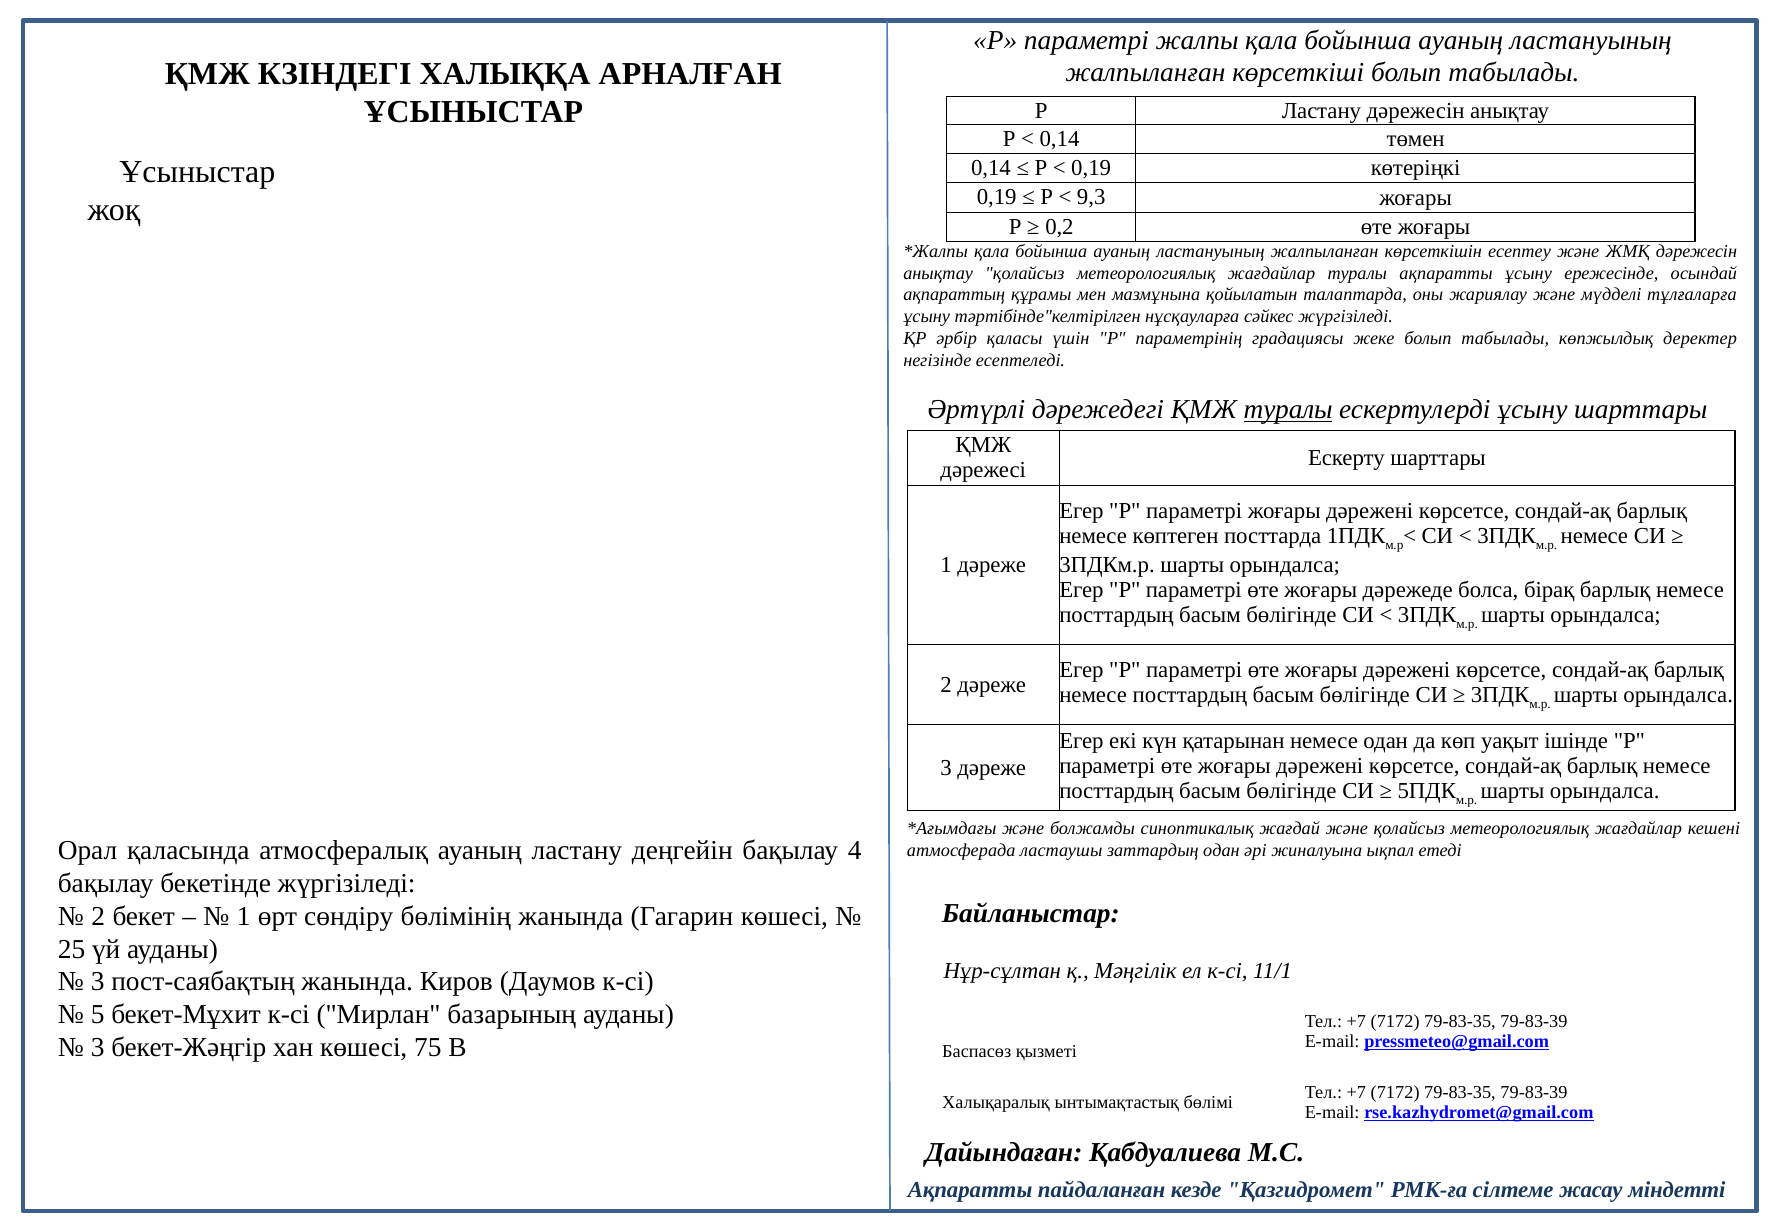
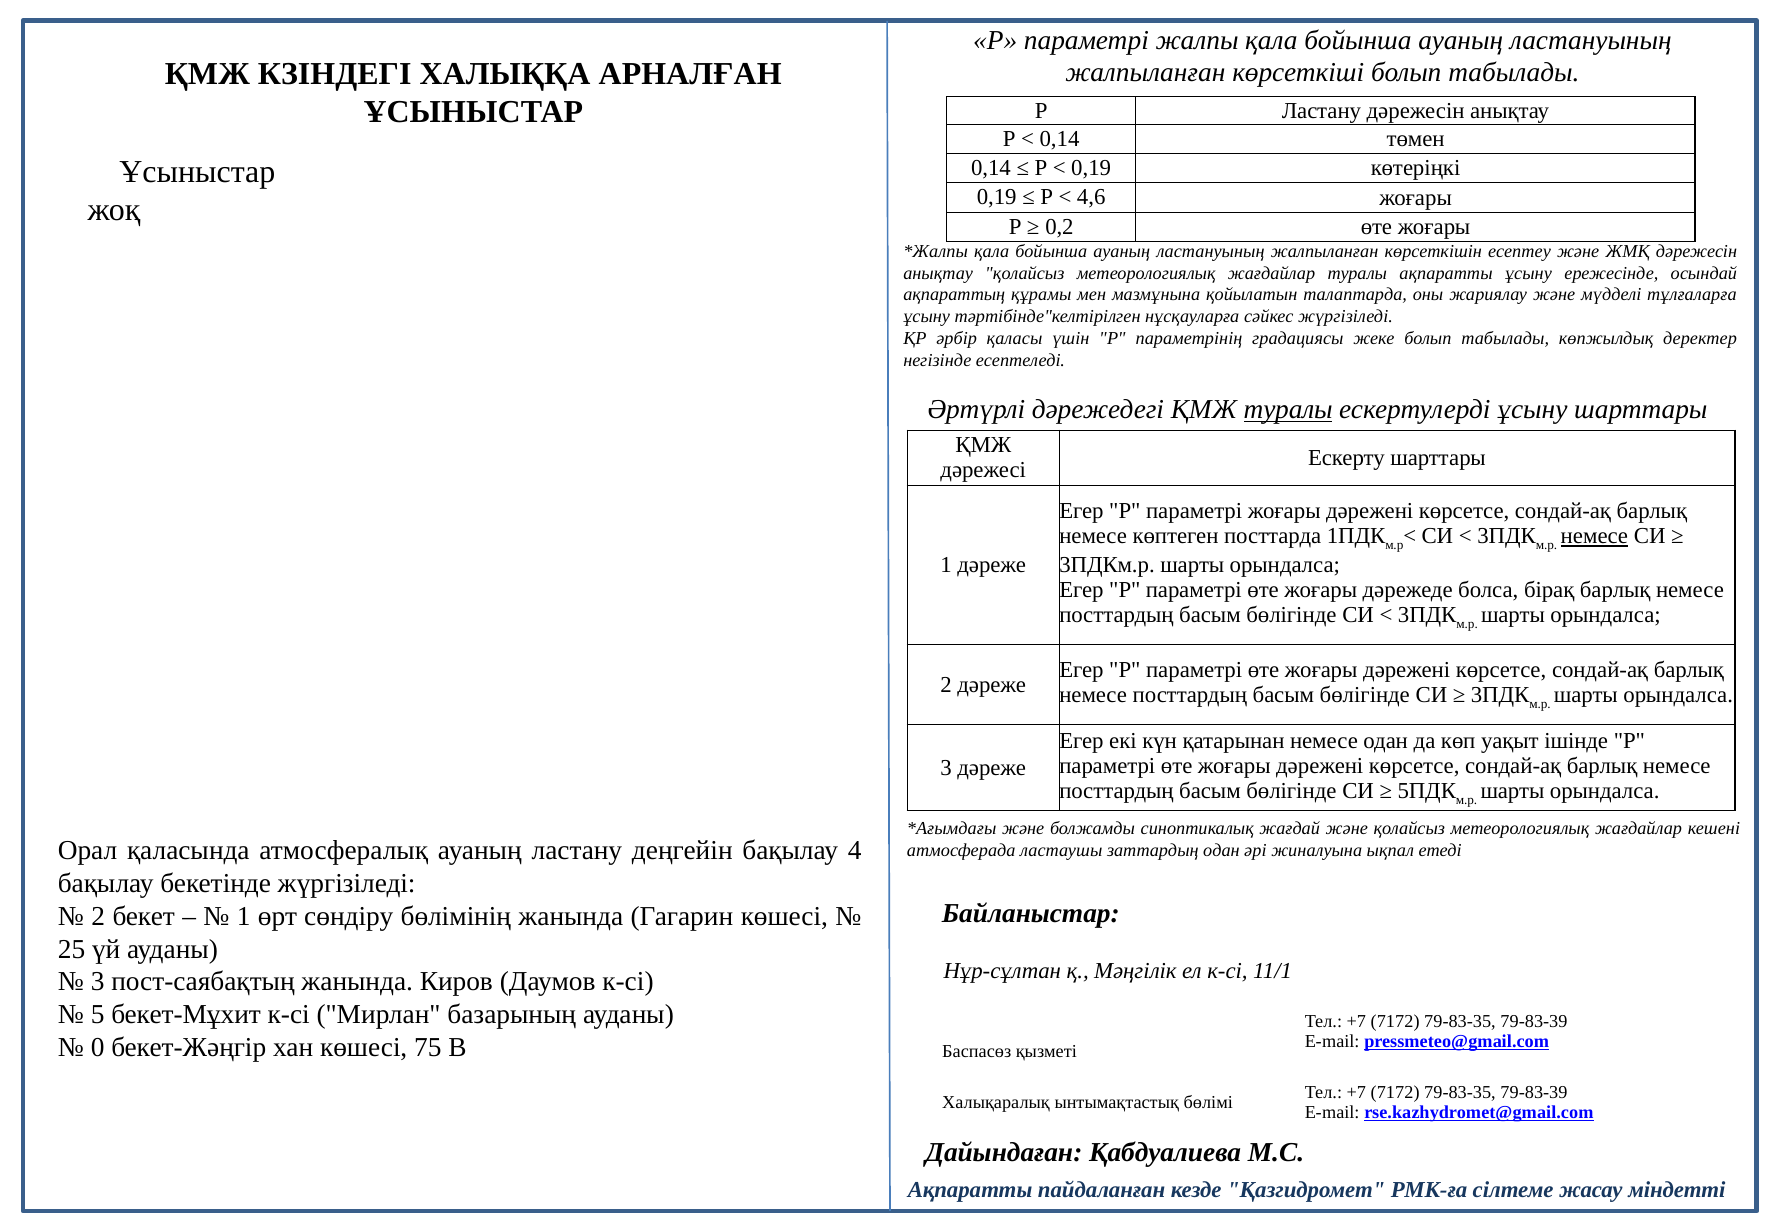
9,3: 9,3 -> 4,6 (1091, 197)
немесе underline: none -> present (1594, 536)
3: 3 -> 0 (98, 1048)
